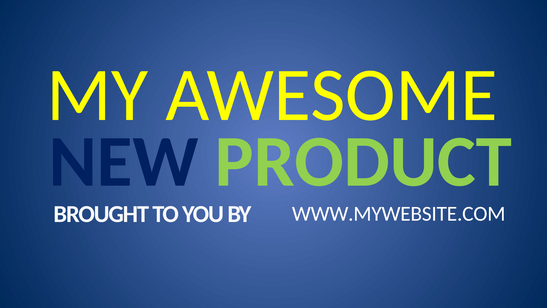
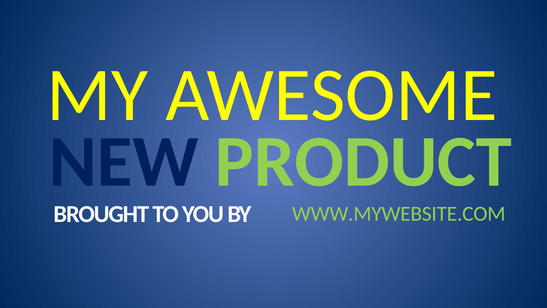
WWW.MYWEBSITE.COM colour: white -> light green (399, 214)
